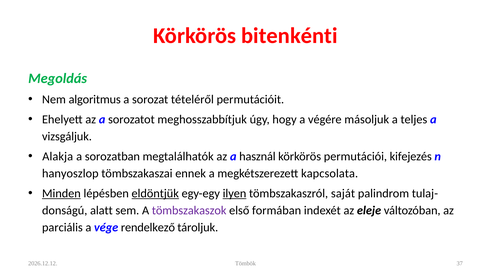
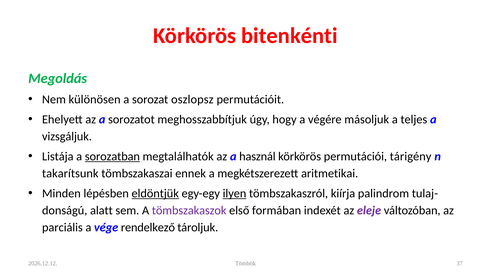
algoritmus: algoritmus -> különösen (95, 100)
tételéről: tételéről -> oszlopsz (192, 100)
Alakja: Alakja -> Listája (58, 156)
sorozatban underline: none -> present (112, 156)
kifejezés: kifejezés -> tárigény (411, 156)
hanyoszlop: hanyoszlop -> takarítsunk (70, 173)
kapcsolata: kapcsolata -> aritmetikai (330, 173)
Minden underline: present -> none (61, 193)
saját: saját -> kiírja (343, 193)
eleje colour: black -> purple (369, 211)
